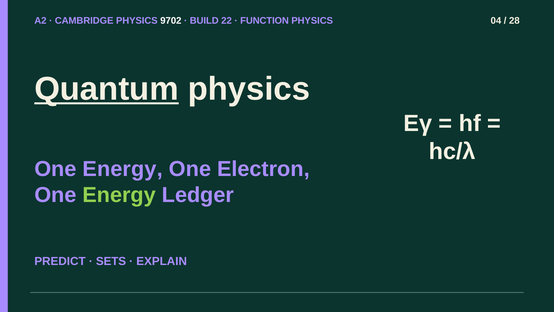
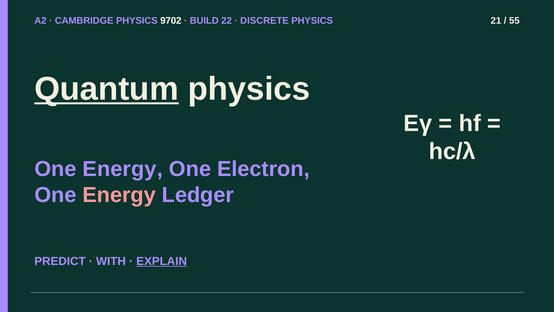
FUNCTION: FUNCTION -> DISCRETE (264, 21)
04: 04 -> 21 (496, 21)
28: 28 -> 55 (514, 21)
Energy colour: light green -> pink (119, 195)
SETS: SETS -> WITH (111, 261)
EXPLAIN underline: none -> present (162, 261)
